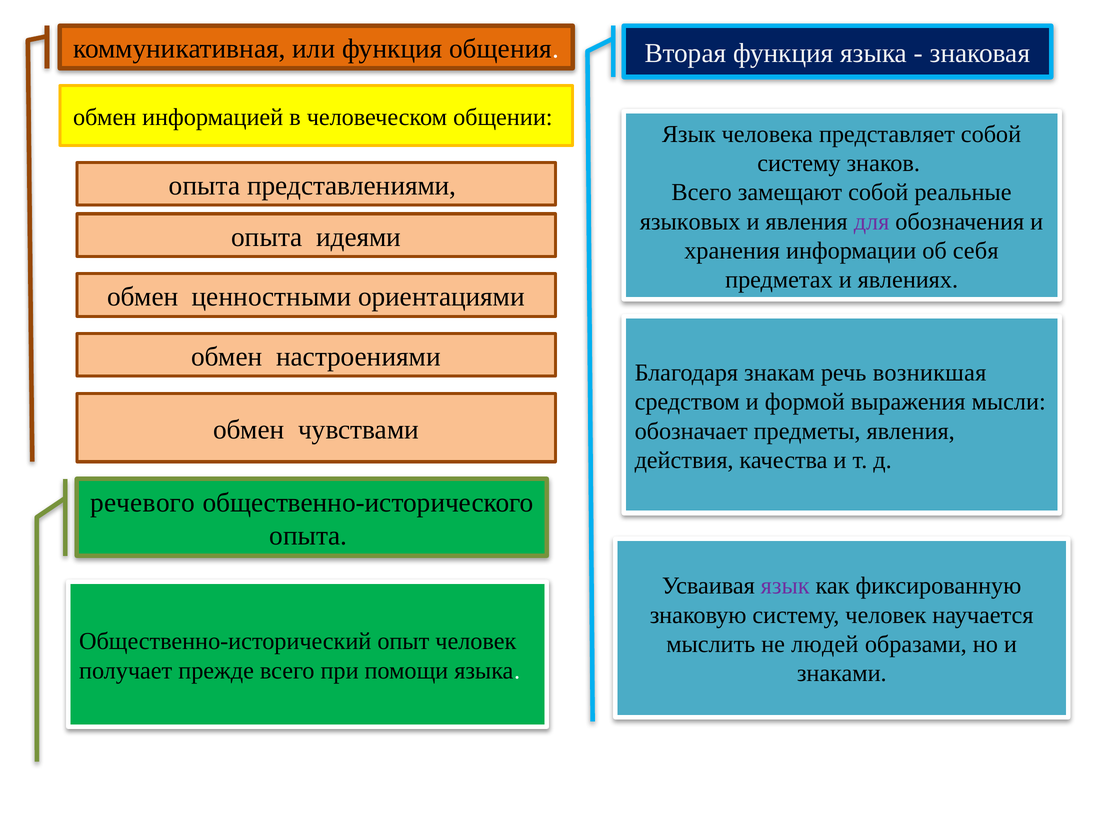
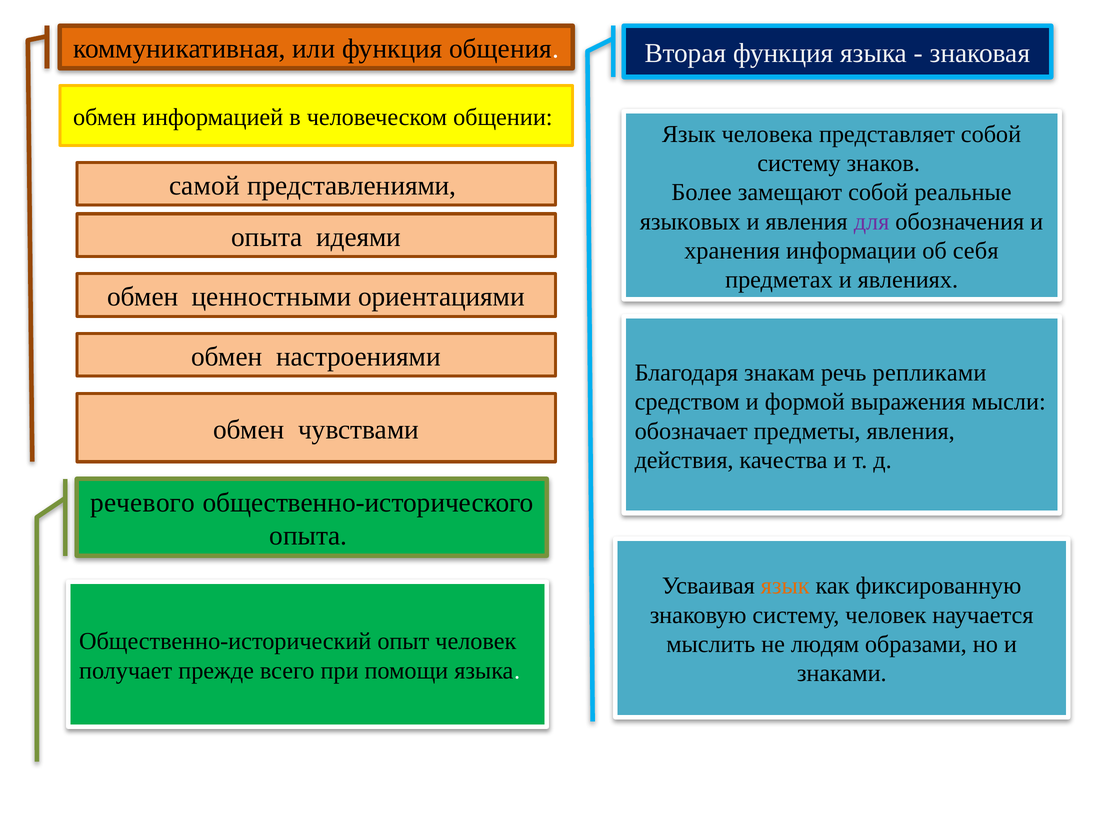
опыта: опыта -> самой (204, 186)
Всего: Всего -> Более (702, 192)
возникшая: возникшая -> репликами (930, 372)
язык colour: purple -> orange (785, 586)
людей: людей -> людям (825, 644)
